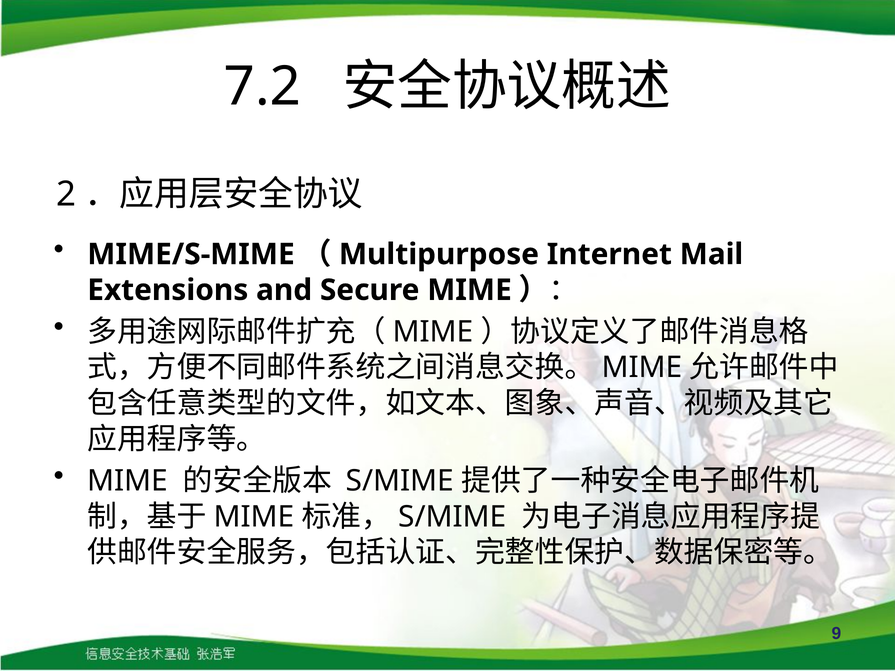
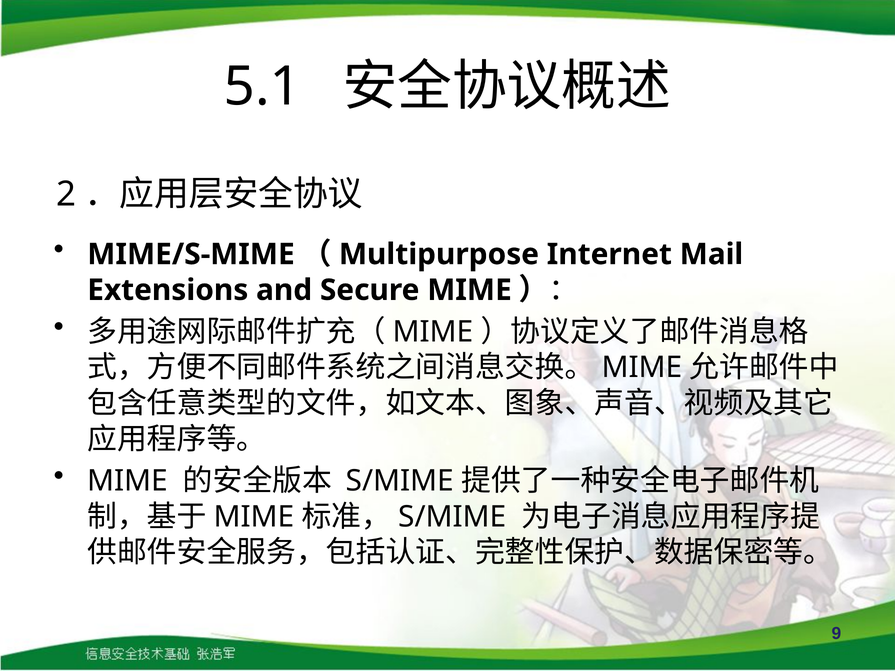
7.2: 7.2 -> 5.1 (262, 87)
